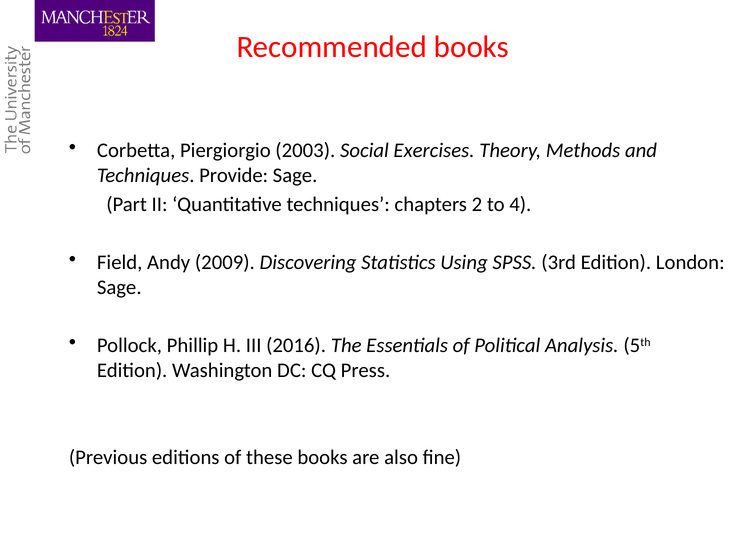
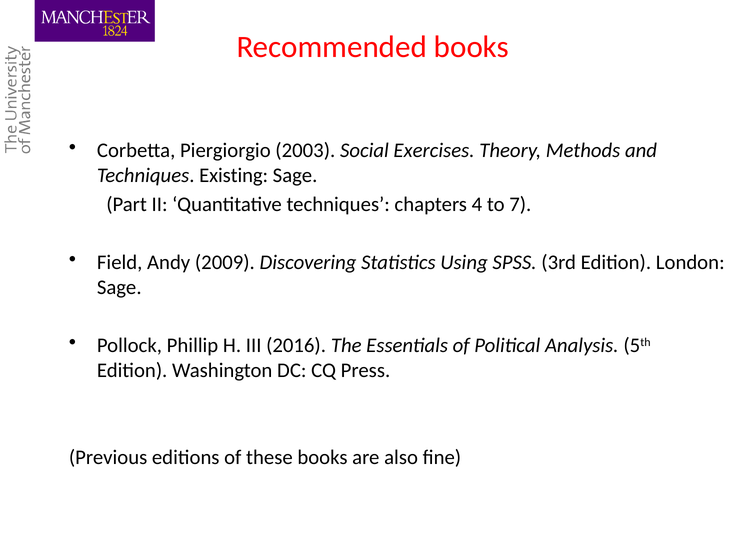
Provide: Provide -> Existing (234, 175)
2: 2 -> 4 (477, 204)
4: 4 -> 7 (520, 204)
